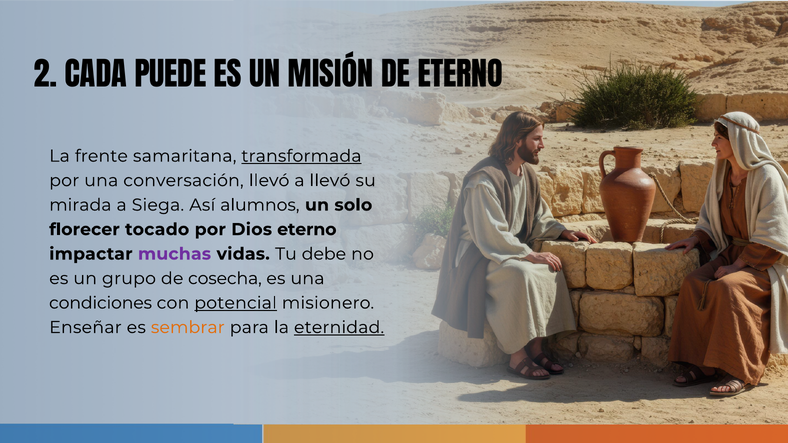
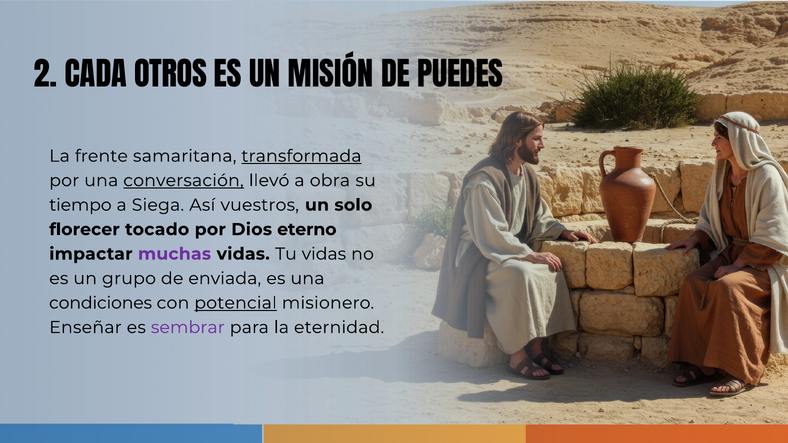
PUEDE: PUEDE -> OTROS (170, 76)
DE ETERNO: ETERNO -> PUEDES (460, 76)
conversación underline: none -> present (183, 181)
a llevó: llevó -> obra (330, 181)
mirada: mirada -> tiempo (80, 205)
alumnos: alumnos -> vuestros (260, 205)
Tu debe: debe -> vidas (324, 254)
cosecha: cosecha -> enviada (225, 279)
sembrar colour: orange -> purple (188, 328)
eternidad underline: present -> none (339, 328)
